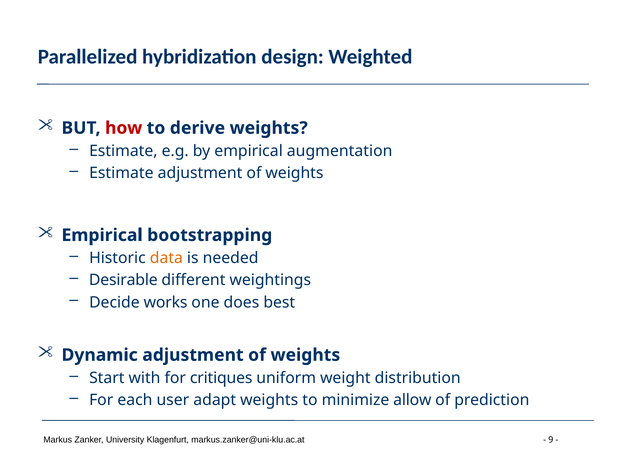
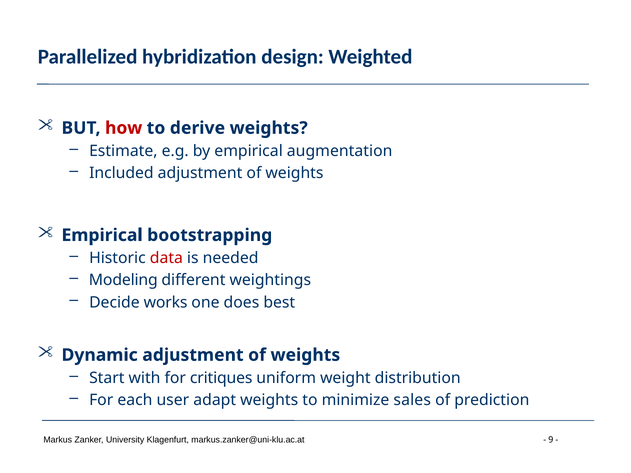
Estimate: Estimate -> Included (121, 173)
data colour: orange -> red (166, 258)
Desirable: Desirable -> Modeling (123, 280)
allow: allow -> sales (412, 400)
